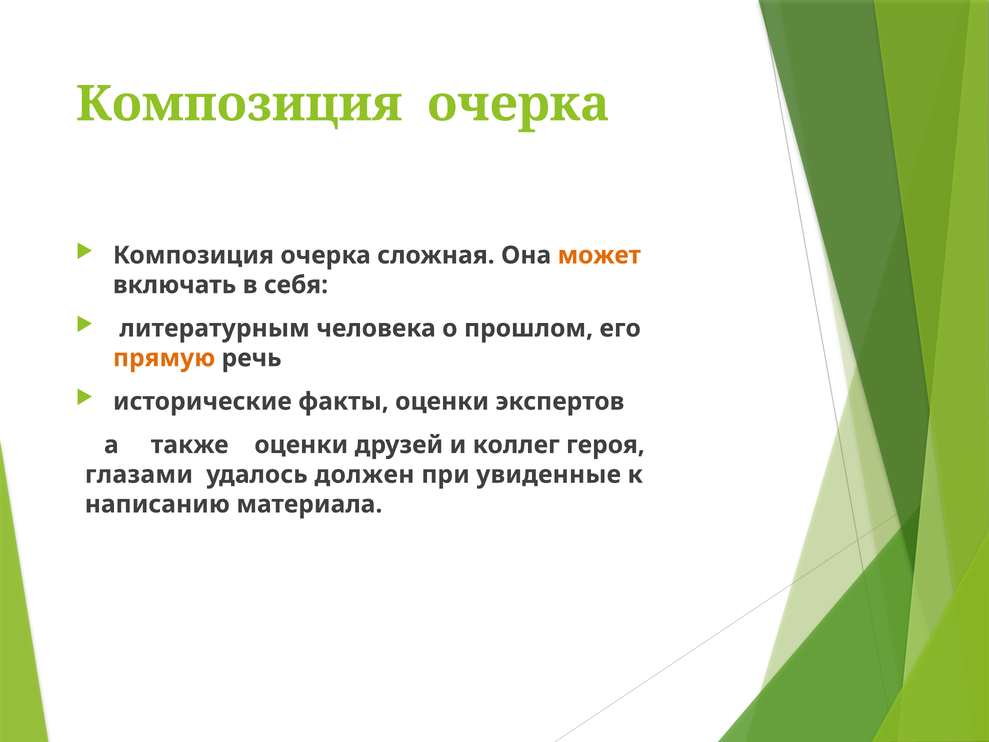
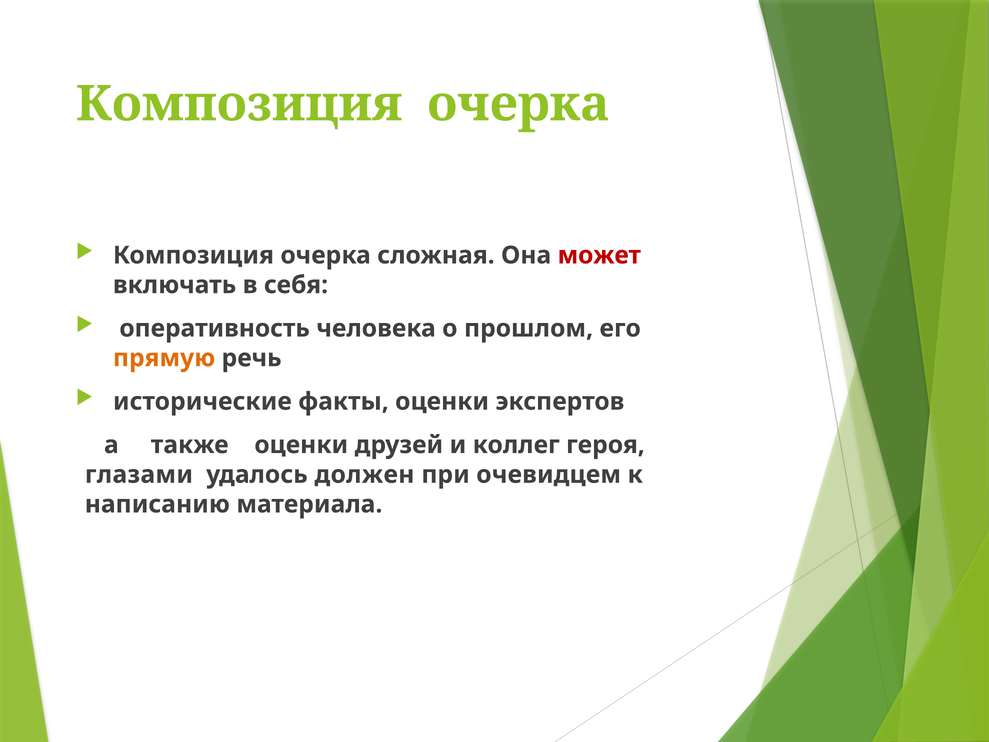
может colour: orange -> red (599, 255)
литературным: литературным -> оперативность (215, 328)
увиденные: увиденные -> очевидцем (549, 474)
